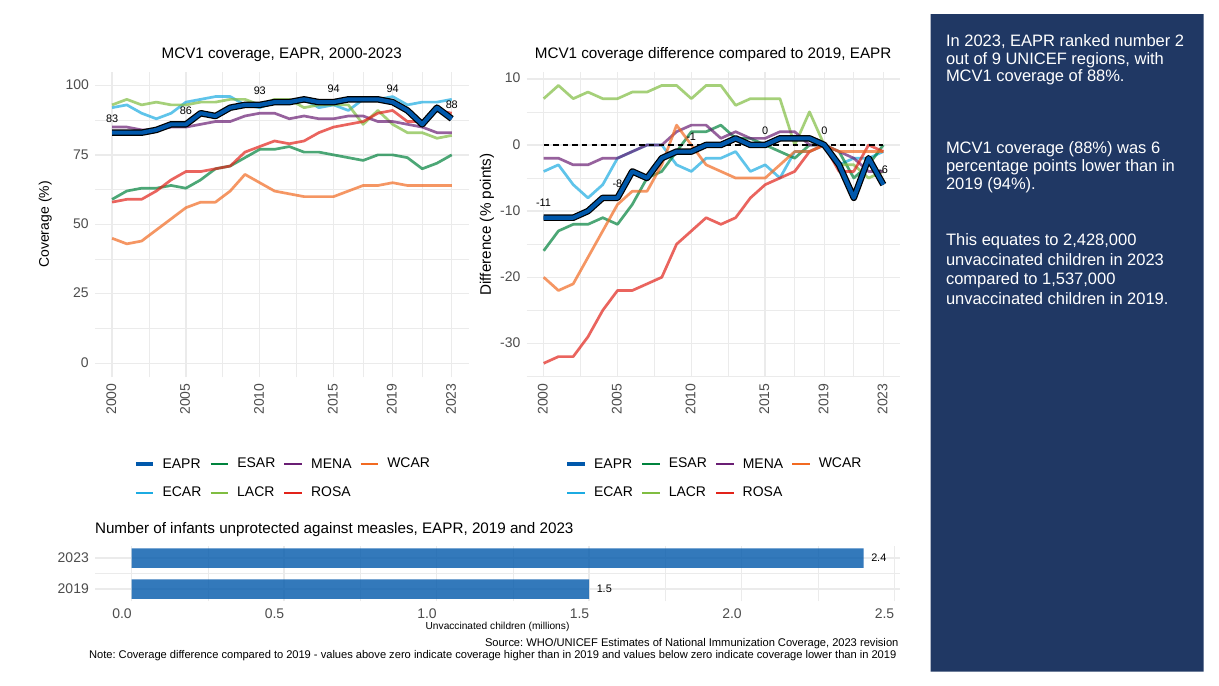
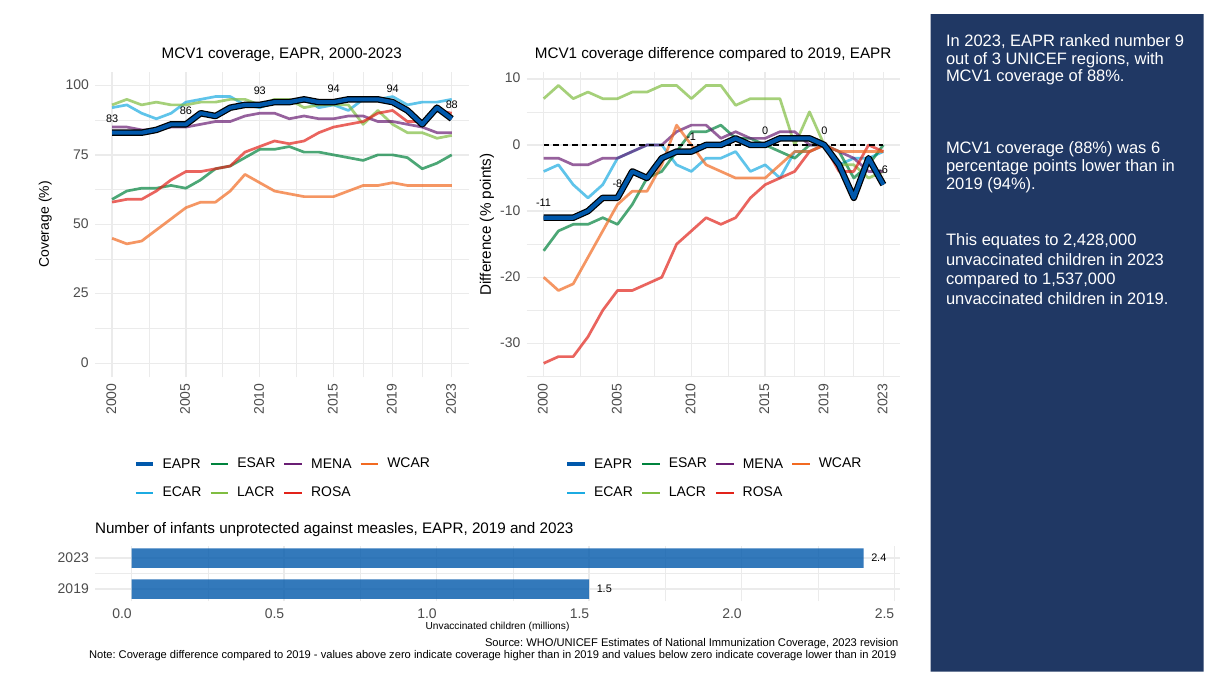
number 2: 2 -> 9 (1179, 41)
of 9: 9 -> 3 (996, 59)
